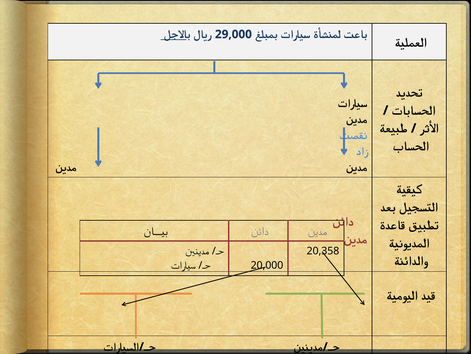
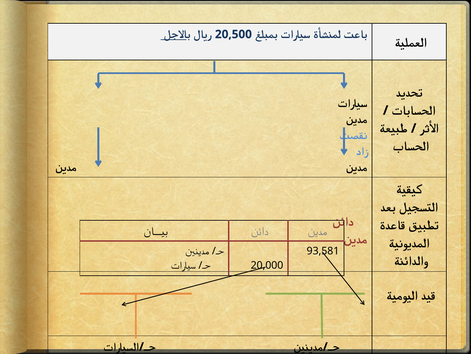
29,000: 29,000 -> 20,500 (233, 34)
20,358: 20,358 -> 93,581 (323, 251)
